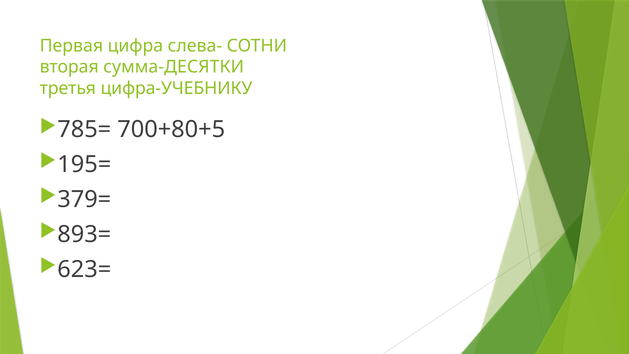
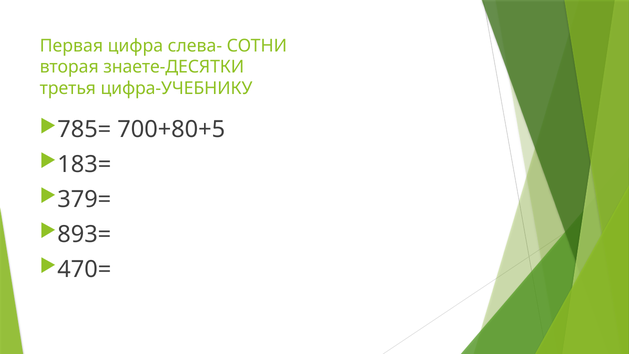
сумма-ДЕСЯТКИ: сумма-ДЕСЯТКИ -> знаете-ДЕСЯТКИ (174, 67)
195=: 195= -> 183= (84, 164)
623=: 623= -> 470= (84, 269)
